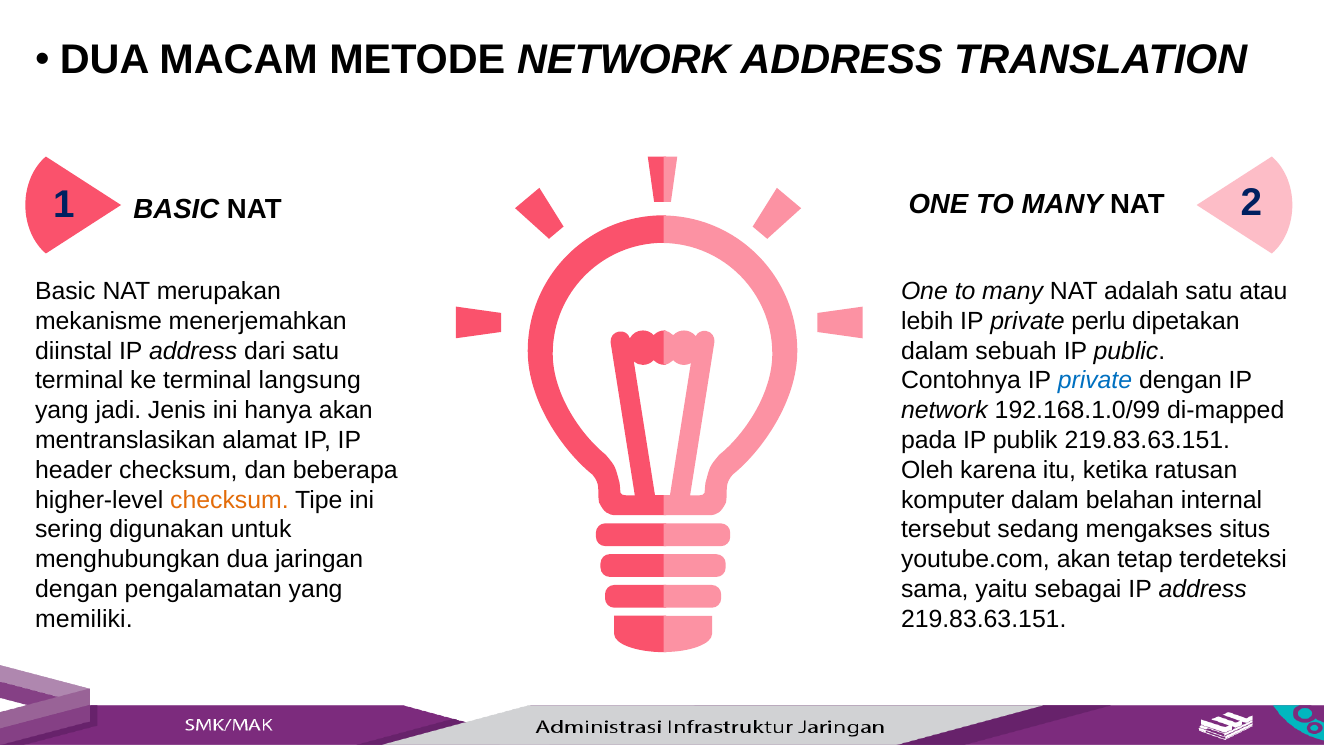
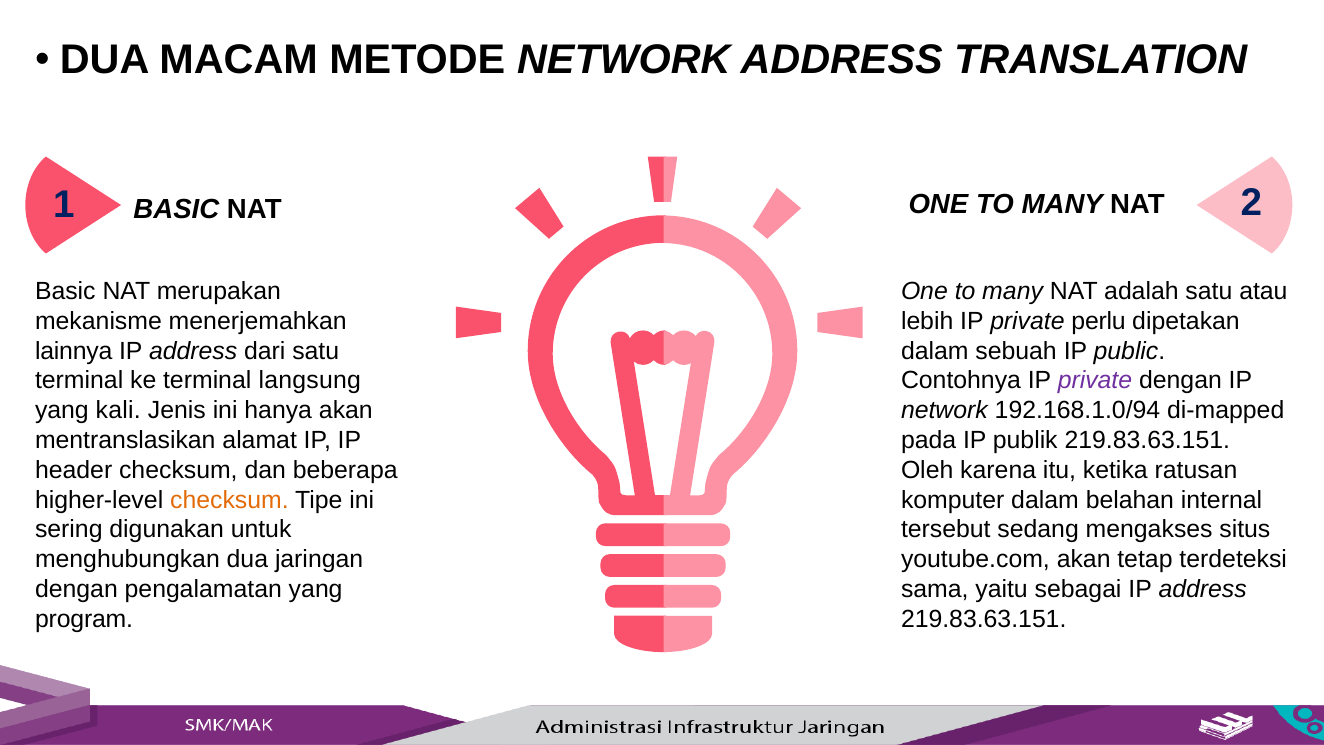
diinstal: diinstal -> lainnya (74, 351)
private colour: blue -> purple (1095, 381)
jadi: jadi -> kali (118, 410)
192.168.1.0/99: 192.168.1.0/99 -> 192.168.1.0/94 (1078, 410)
memiliki: memiliki -> program (84, 619)
